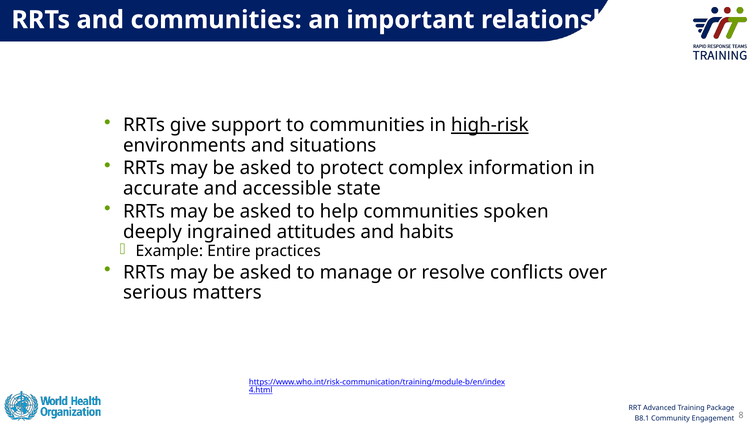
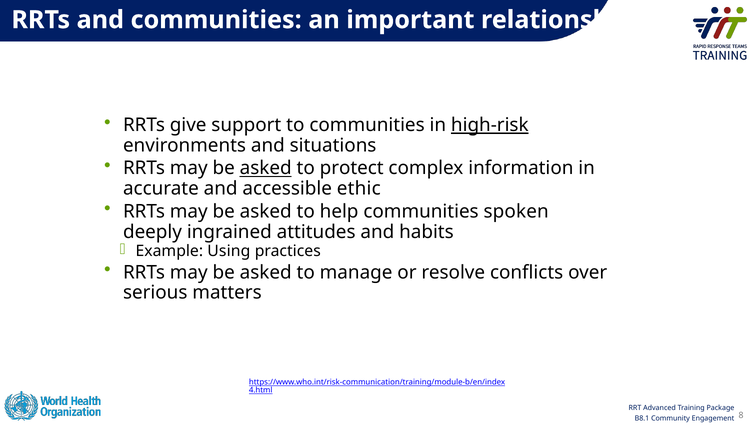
asked underline: none -> present (266, 168)
state: state -> ethic (359, 188)
Entire: Entire -> Using (229, 251)
